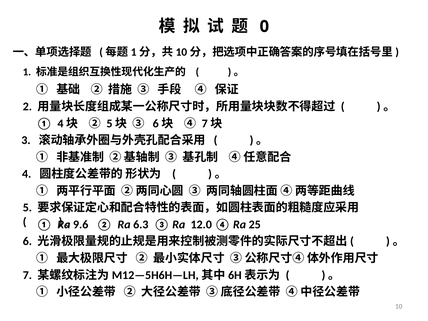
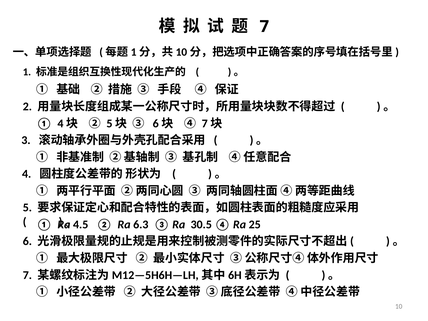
0: 0 -> 7 (264, 26)
9.6: 9.6 -> 4.5 (81, 225)
12.0: 12.0 -> 30.5 (201, 225)
